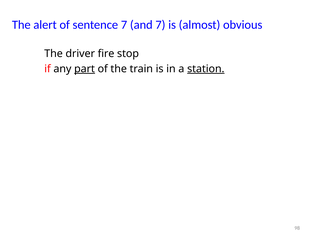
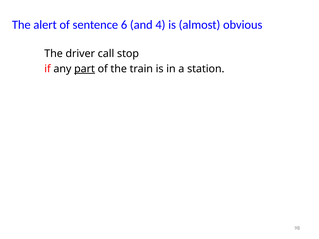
sentence 7: 7 -> 6 (124, 25)
and 7: 7 -> 4 (160, 25)
fire: fire -> call (106, 54)
station underline: present -> none (206, 69)
